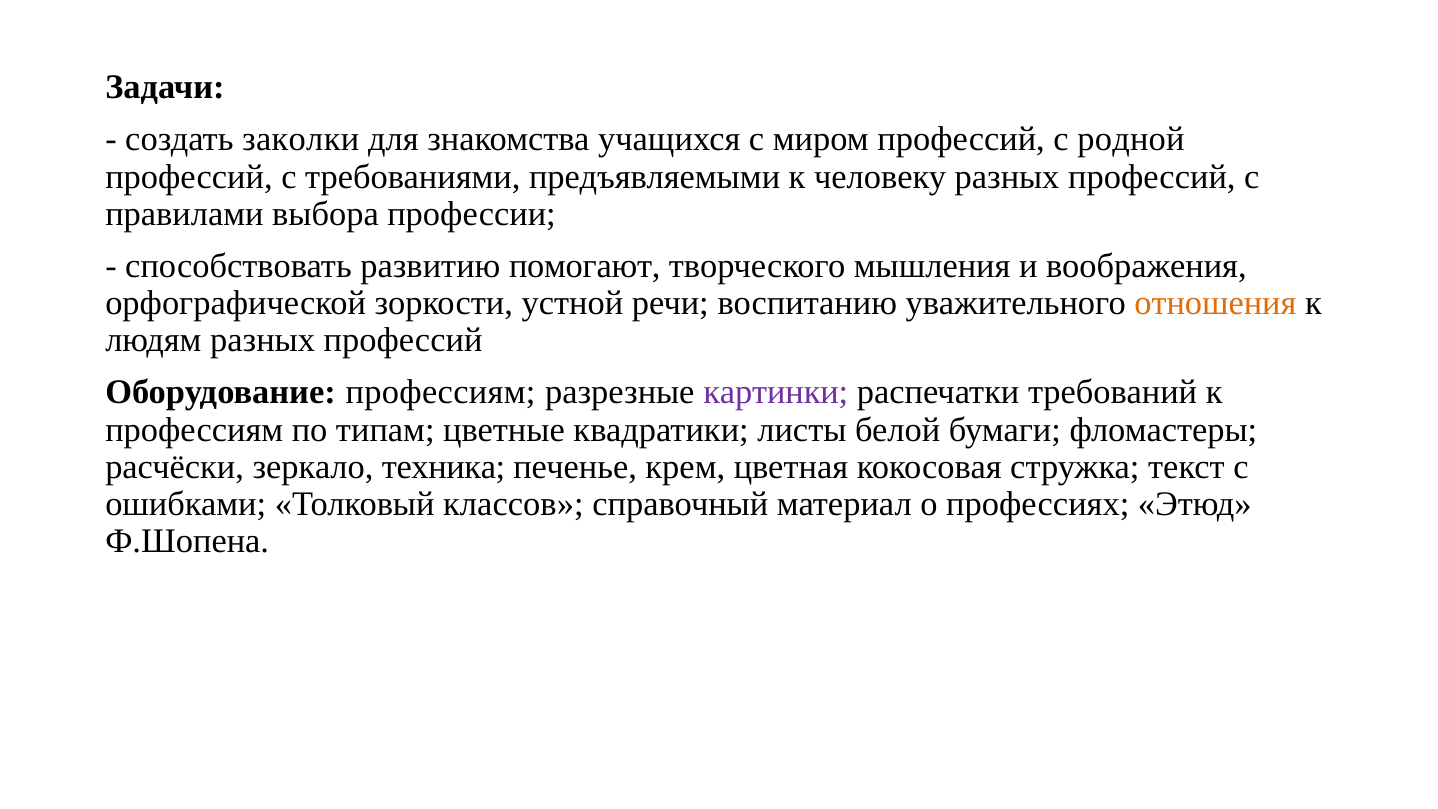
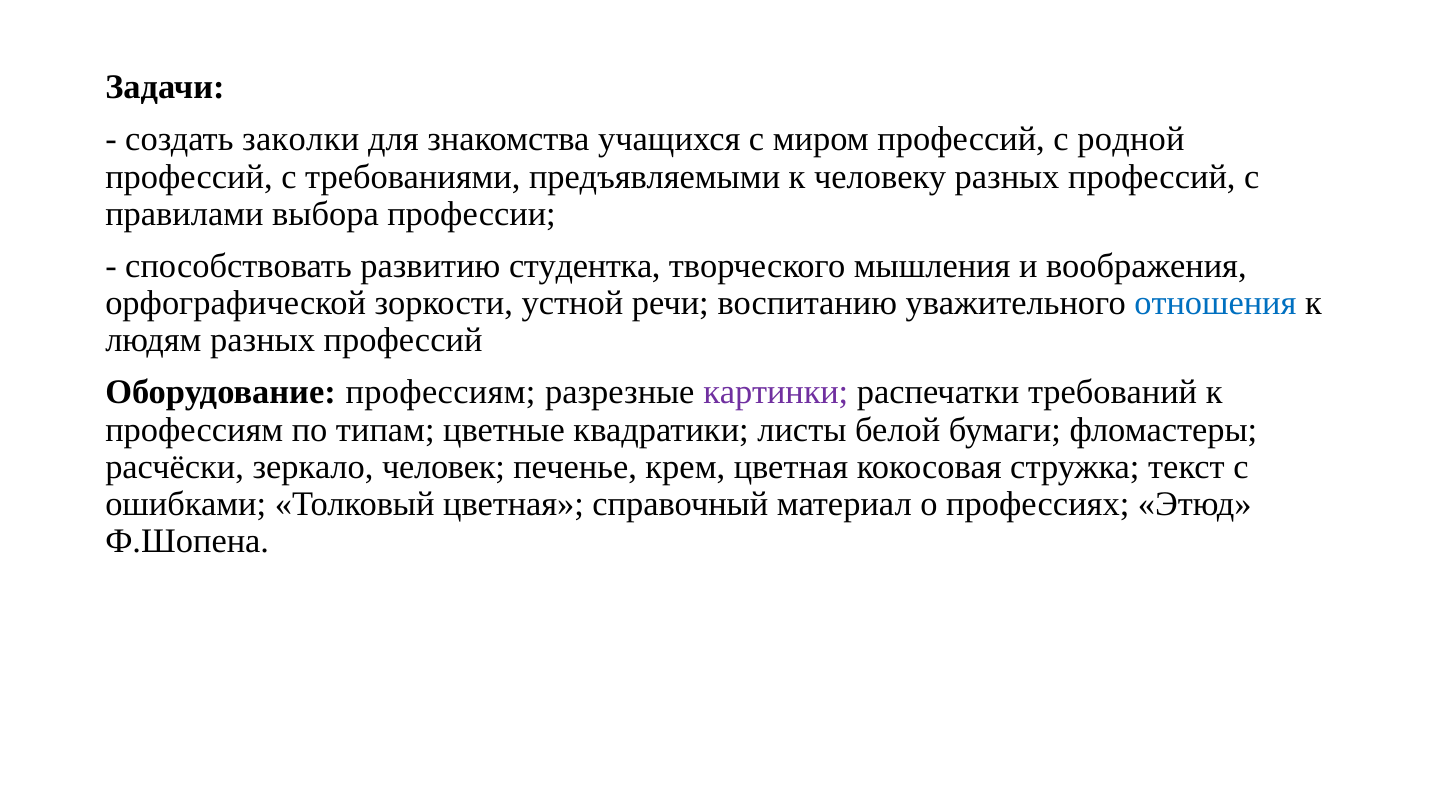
помогают: помогают -> студентка (585, 266)
отношения colour: orange -> blue (1215, 303)
техника: техника -> человек (444, 467)
Толковый классов: классов -> цветная (513, 504)
